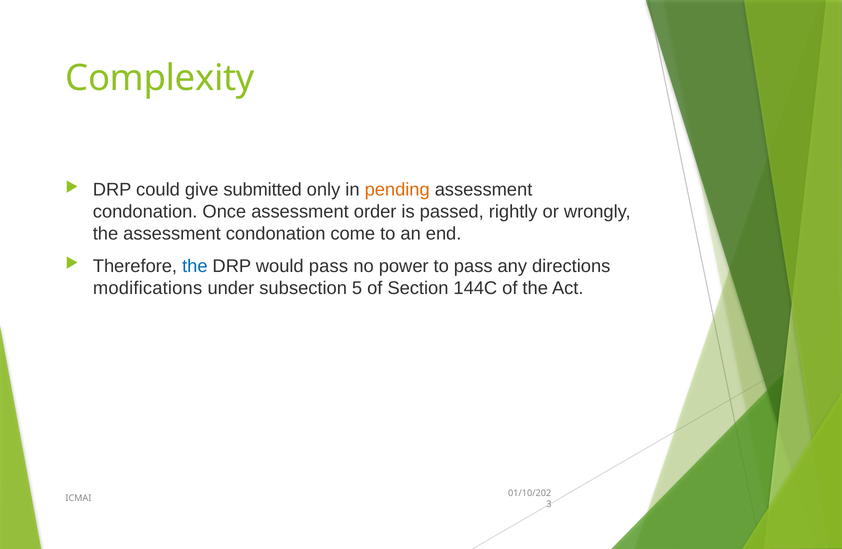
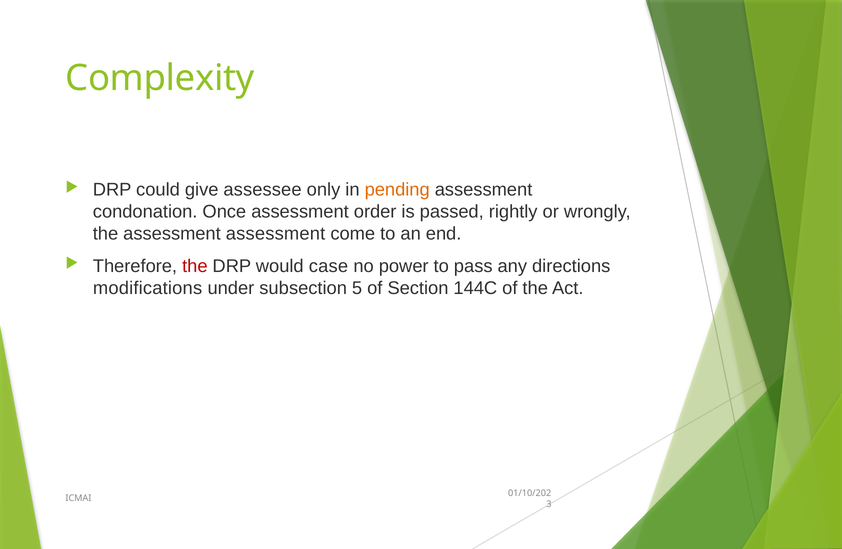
submitted: submitted -> assessee (263, 190)
the assessment condonation: condonation -> assessment (276, 234)
the colour: blue -> red (195, 266)
would pass: pass -> case (328, 266)
